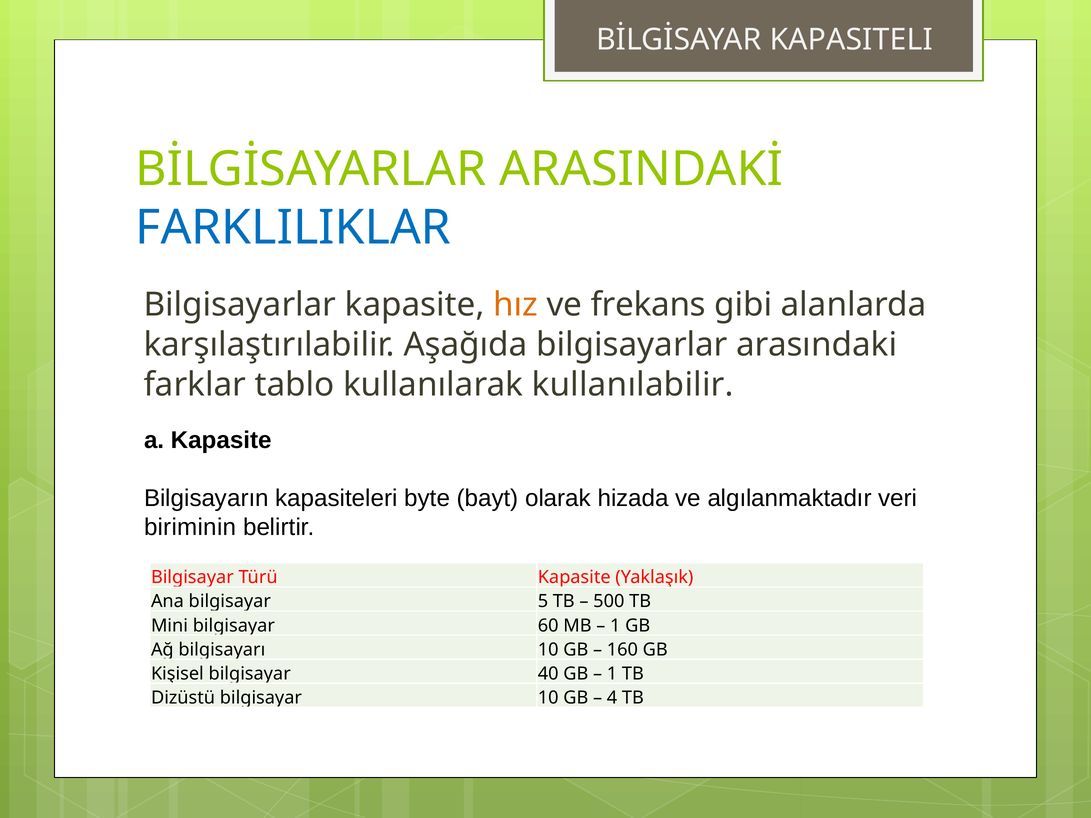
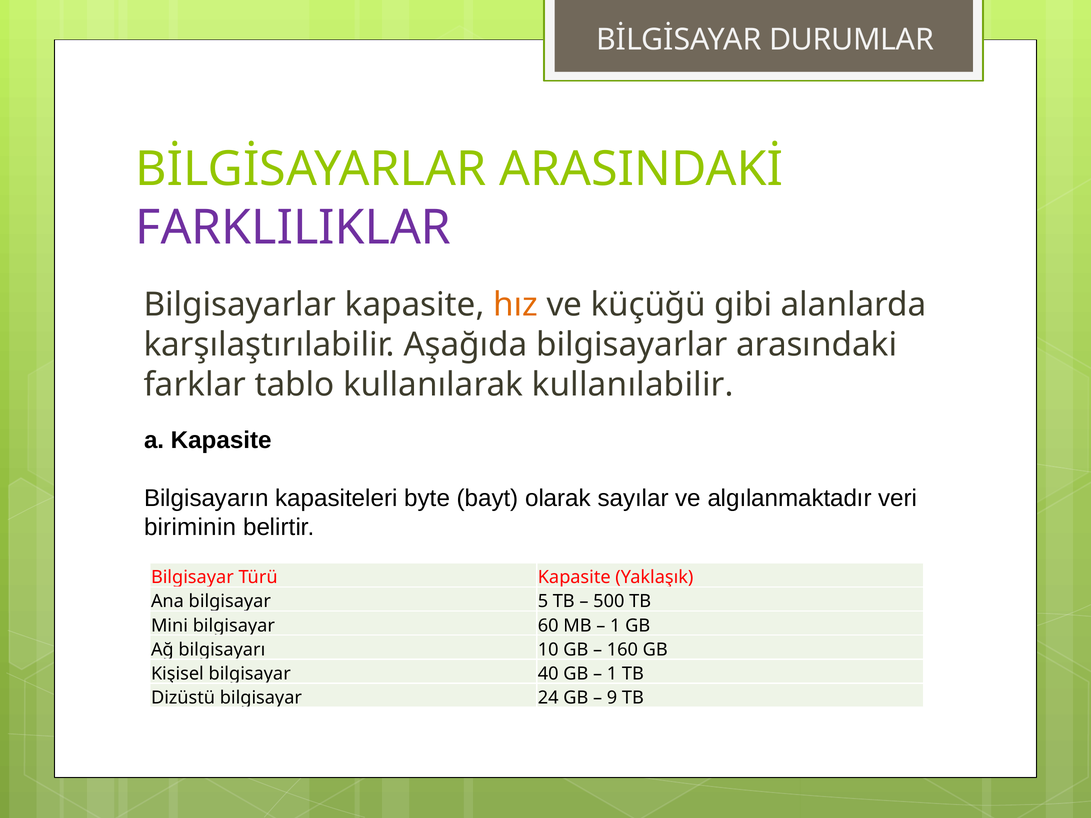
KAPASITELI: KAPASITELI -> DURUMLAR (851, 40)
FARKLILIKLAR colour: blue -> purple (293, 228)
frekans: frekans -> küçüğü (648, 305)
hizada: hizada -> sayılar (633, 499)
bilgisayar 10: 10 -> 24 (548, 698)
4: 4 -> 9 (612, 698)
